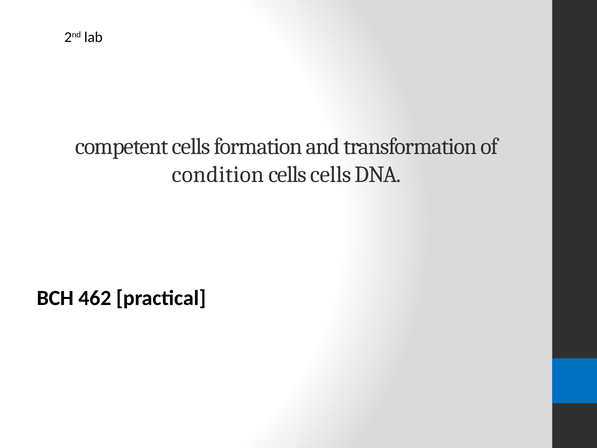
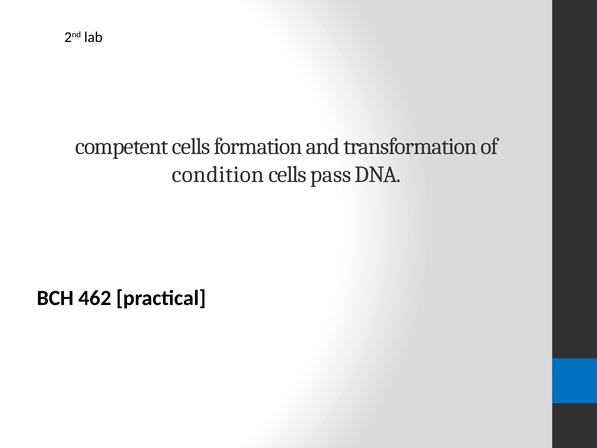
cells cells: cells -> pass (331, 174)
